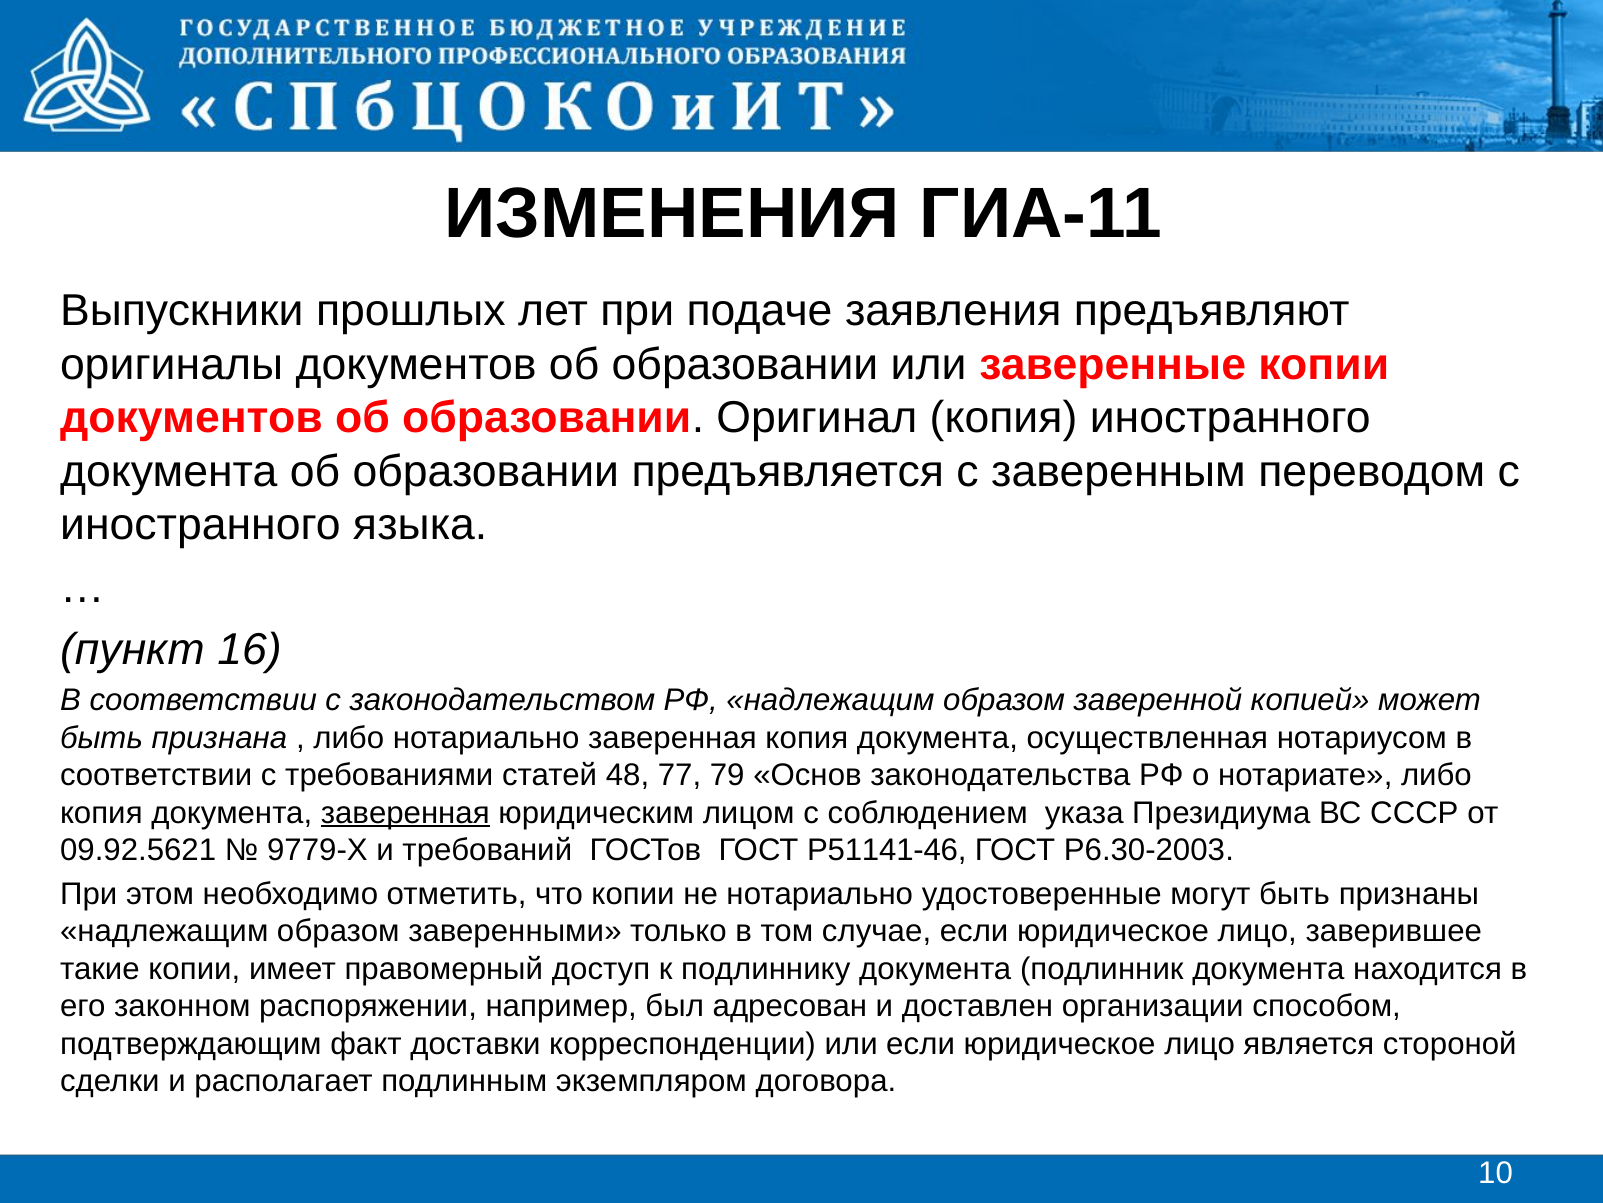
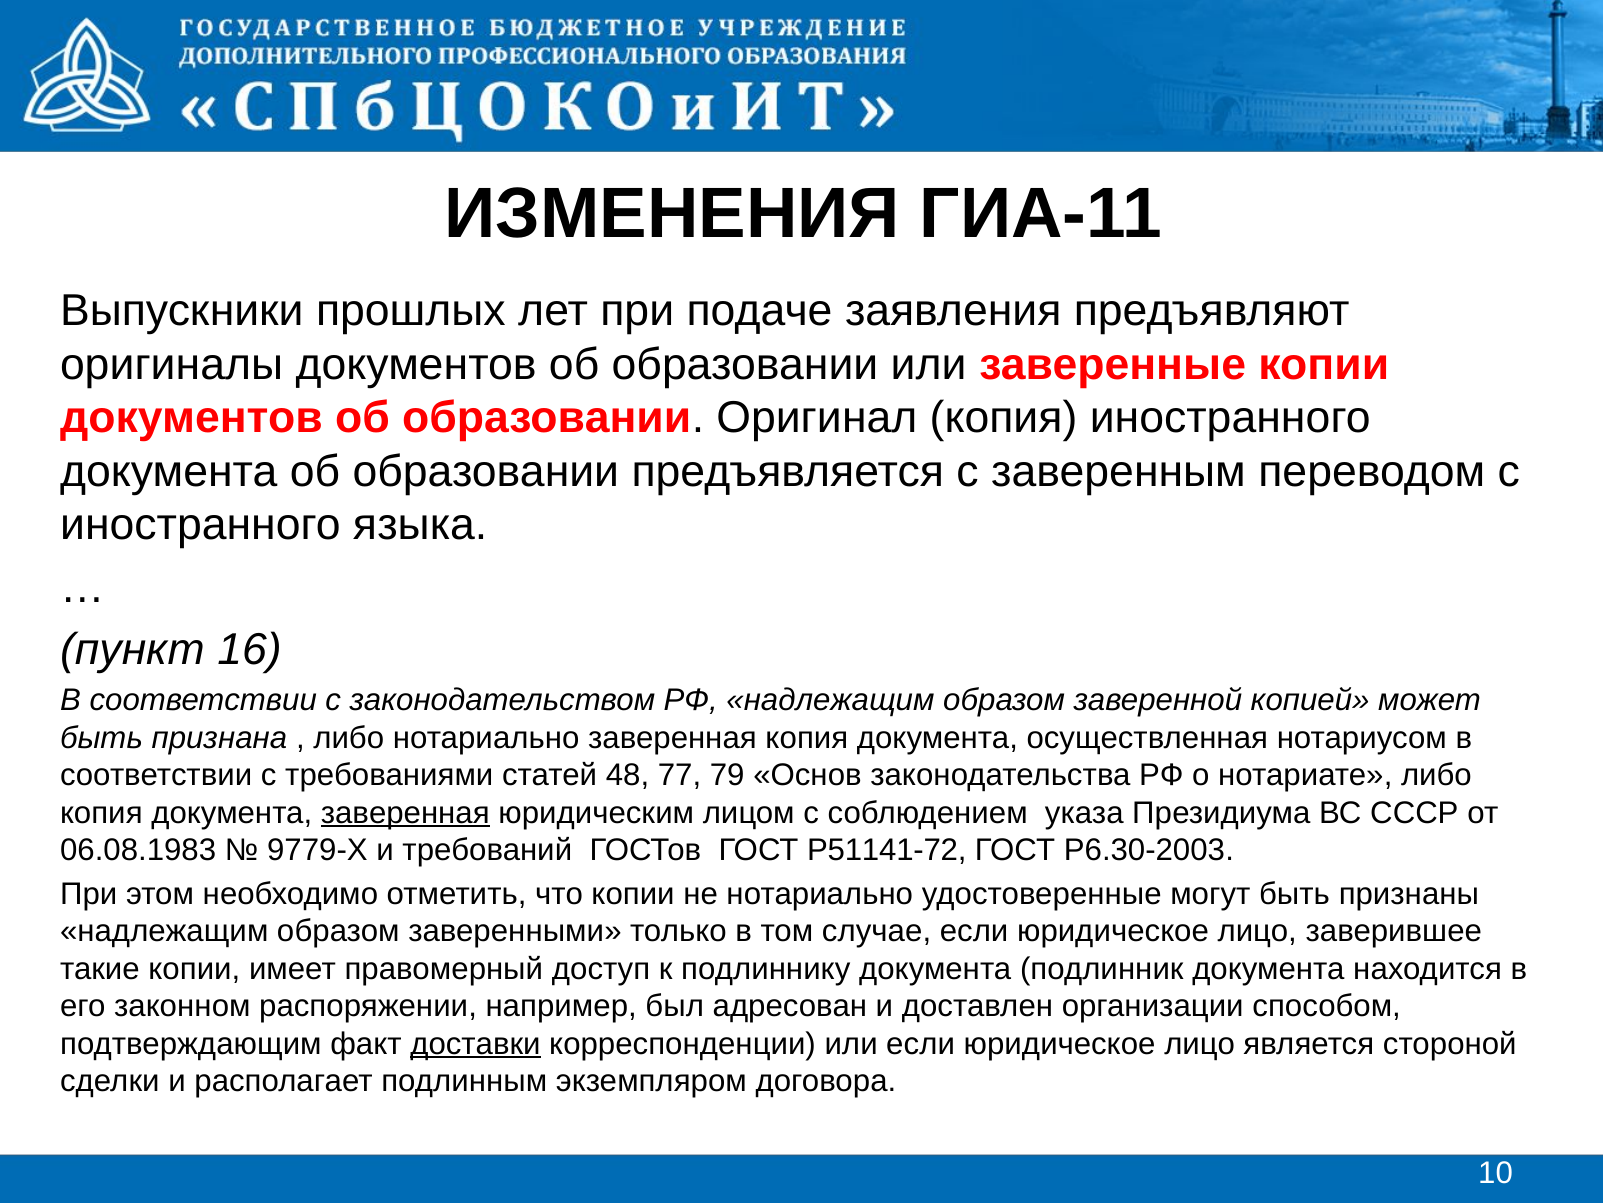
09.92.5621: 09.92.5621 -> 06.08.1983 (138, 850)
Р51141-46: Р51141-46 -> Р51141-72 (887, 850)
доставки underline: none -> present (475, 1043)
